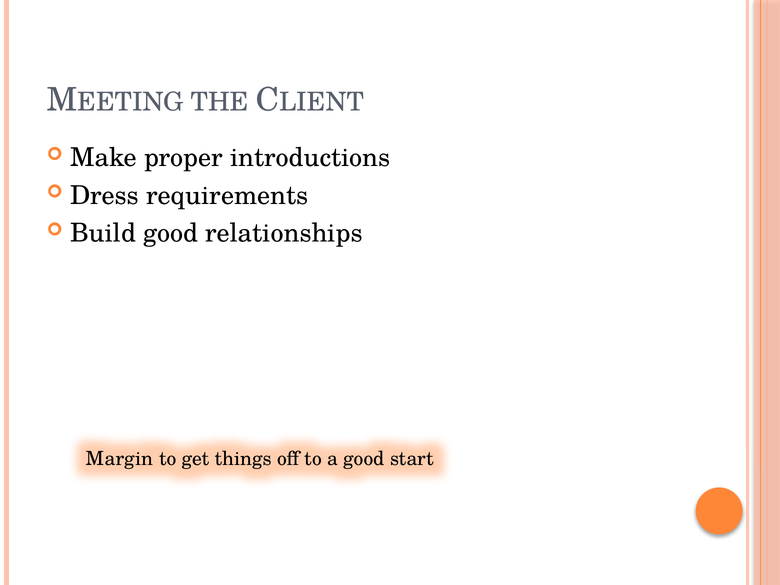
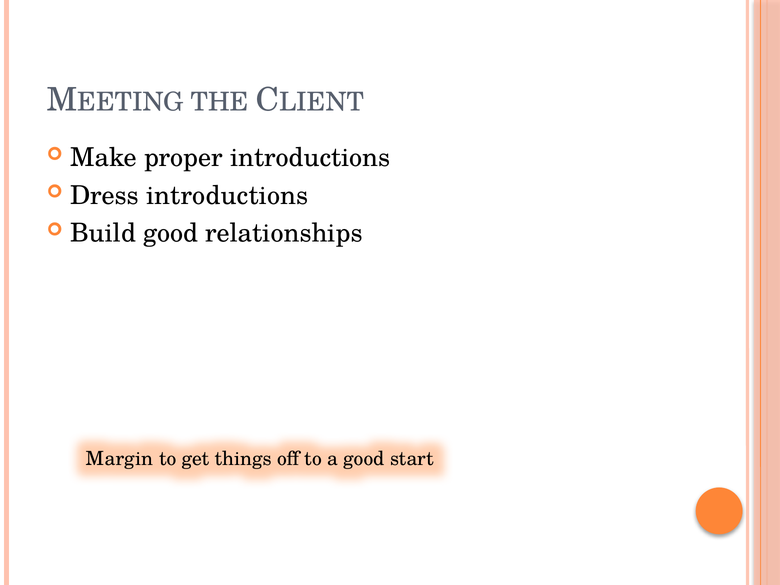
Dress requirements: requirements -> introductions (227, 195)
